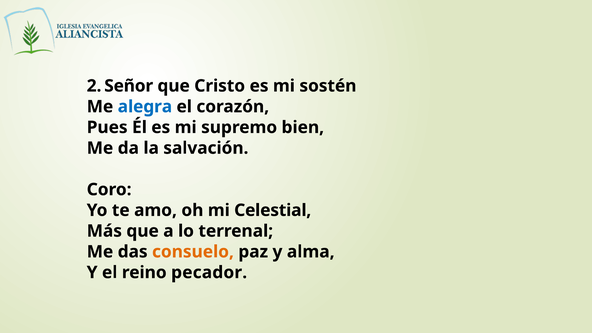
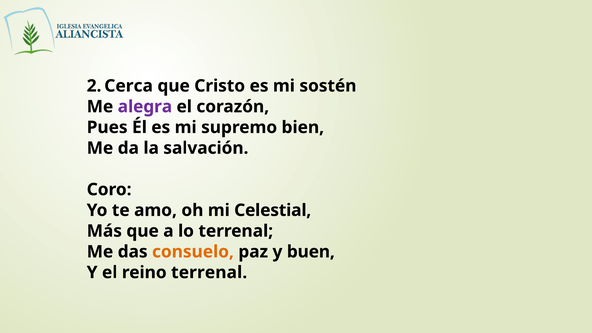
Señor: Señor -> Cerca (129, 86)
alegra colour: blue -> purple (145, 107)
alma: alma -> buen (311, 252)
reino pecador: pecador -> terrenal (209, 272)
